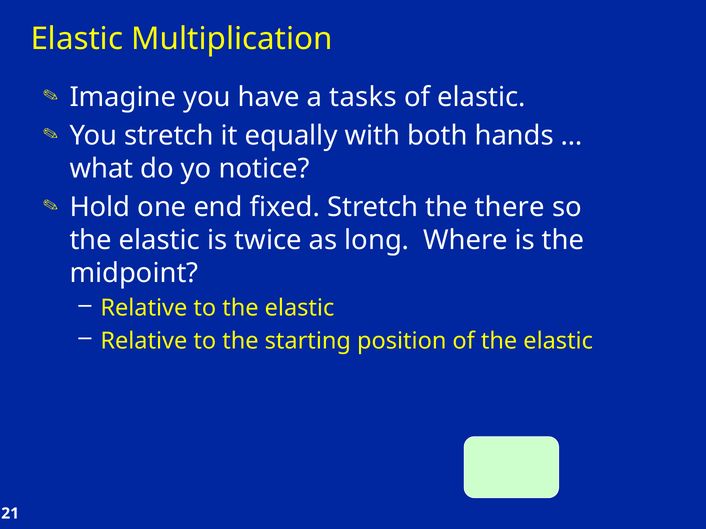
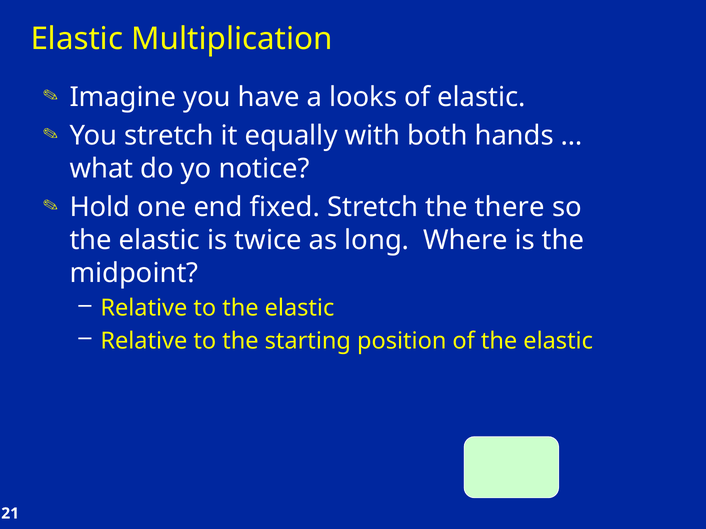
tasks: tasks -> looks (363, 98)
